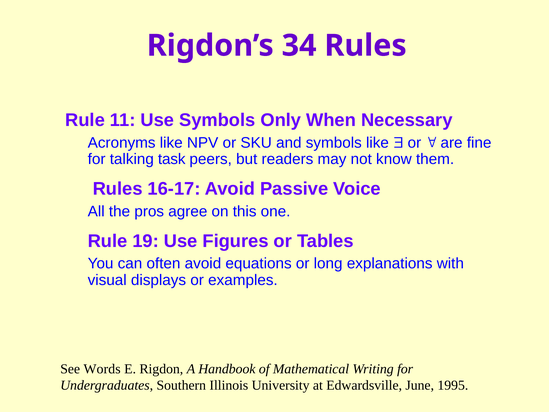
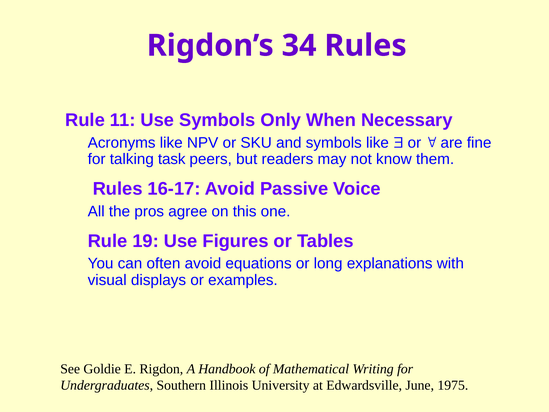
Words: Words -> Goldie (102, 369)
1995: 1995 -> 1975 (453, 385)
